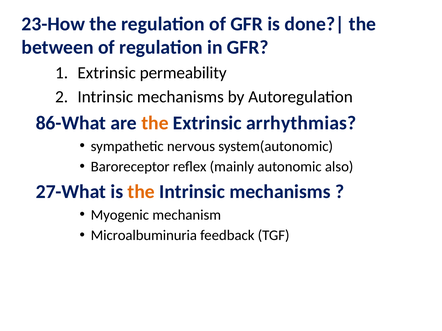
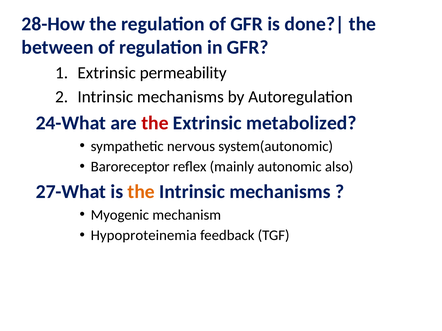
23-How: 23-How -> 28-How (53, 24)
86-What: 86-What -> 24-What (71, 123)
the colour: orange -> red (155, 123)
arrhythmias: arrhythmias -> metabolized (301, 123)
Microalbuminuria: Microalbuminuria -> Hypoproteinemia (144, 236)
